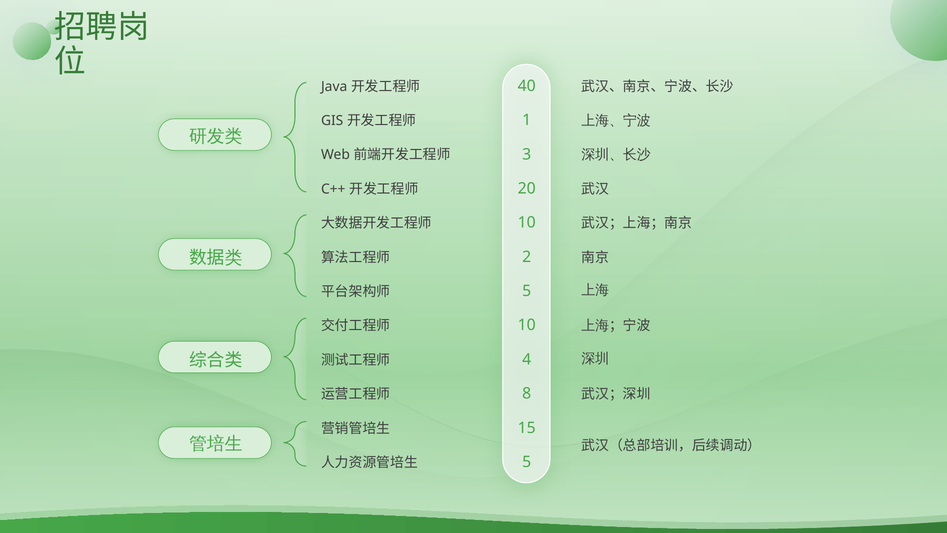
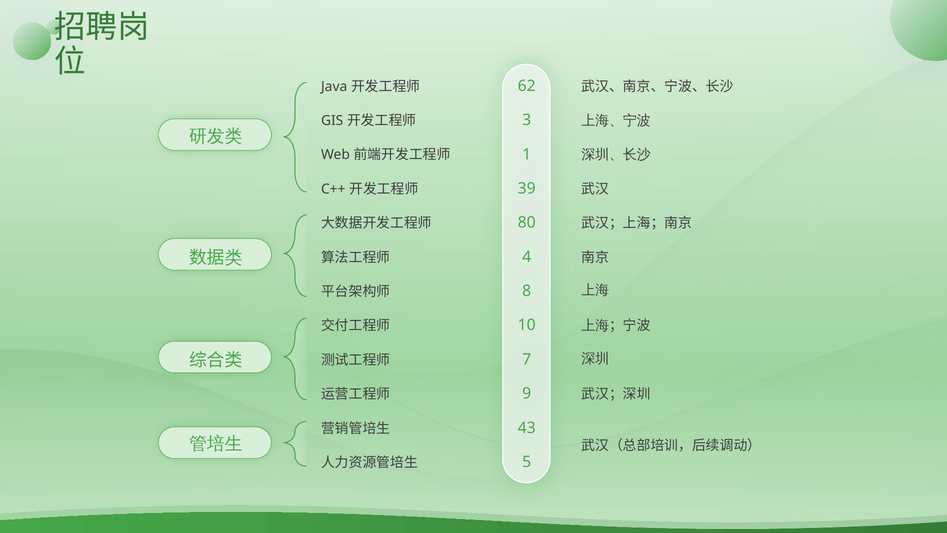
40: 40 -> 62 (527, 86)
1: 1 -> 3 (527, 120)
3: 3 -> 1 (527, 154)
20: 20 -> 39 (527, 188)
10: 10 -> 80 (527, 223)
2: 2 -> 4 (527, 257)
5: 5 -> 8 (527, 291)
4: 4 -> 7 (527, 359)
8: 8 -> 9 (527, 393)
15: 15 -> 43 (527, 428)
